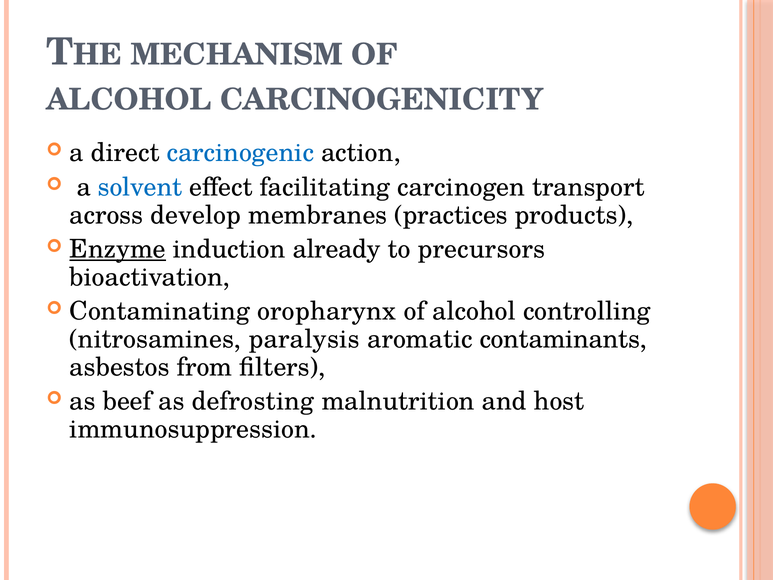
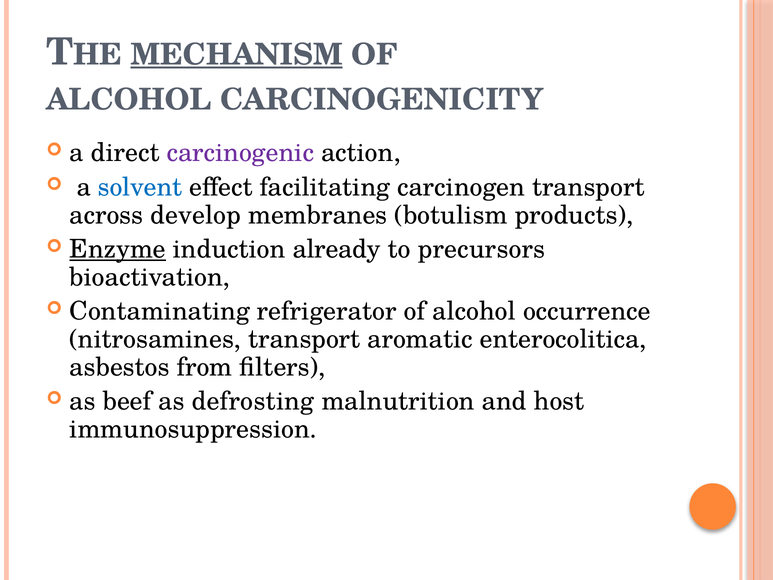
MECHANISM underline: none -> present (237, 55)
carcinogenic colour: blue -> purple (240, 153)
practices: practices -> botulism (451, 215)
oropharynx: oropharynx -> refrigerator (327, 311)
controlling: controlling -> occurrence (587, 311)
nitrosamines paralysis: paralysis -> transport (304, 339)
contaminants: contaminants -> enterocolitica (563, 339)
